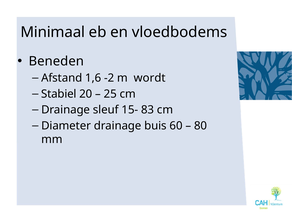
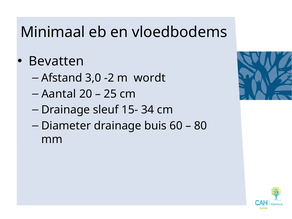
Beneden: Beneden -> Bevatten (56, 61)
1,6: 1,6 -> 3,0 (93, 78)
Stabiel: Stabiel -> Aantal (59, 94)
83: 83 -> 34 (148, 110)
